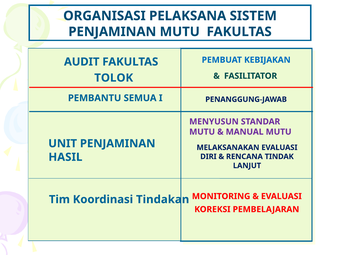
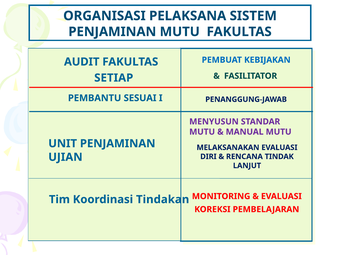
TOLOK: TOLOK -> SETIAP (114, 78)
SEMUA: SEMUA -> SESUAI (140, 98)
HASIL: HASIL -> UJIAN (65, 157)
